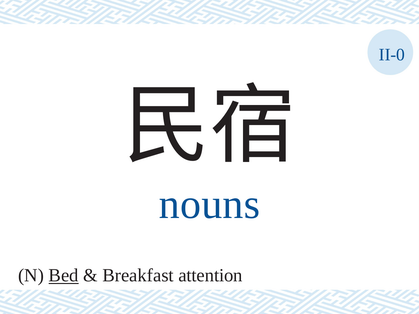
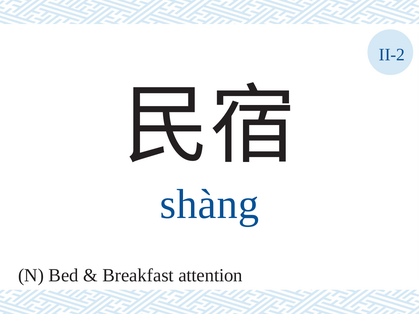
II-0: II-0 -> II-2 (392, 55)
nouns: nouns -> shàng (209, 204)
Bed underline: present -> none (64, 276)
